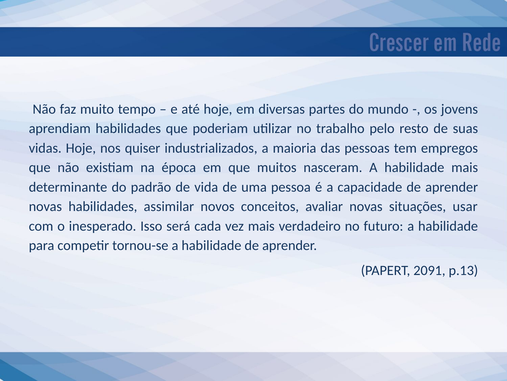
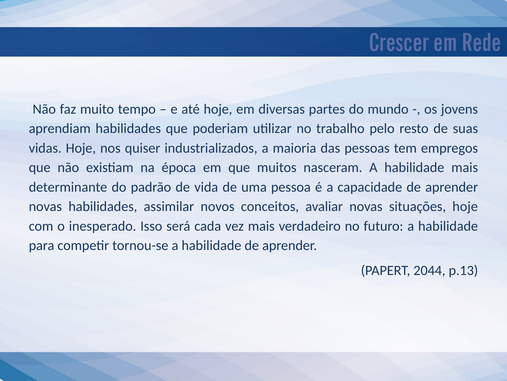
situações usar: usar -> hoje (465, 206)
2091: 2091 -> 2044 (429, 270)
